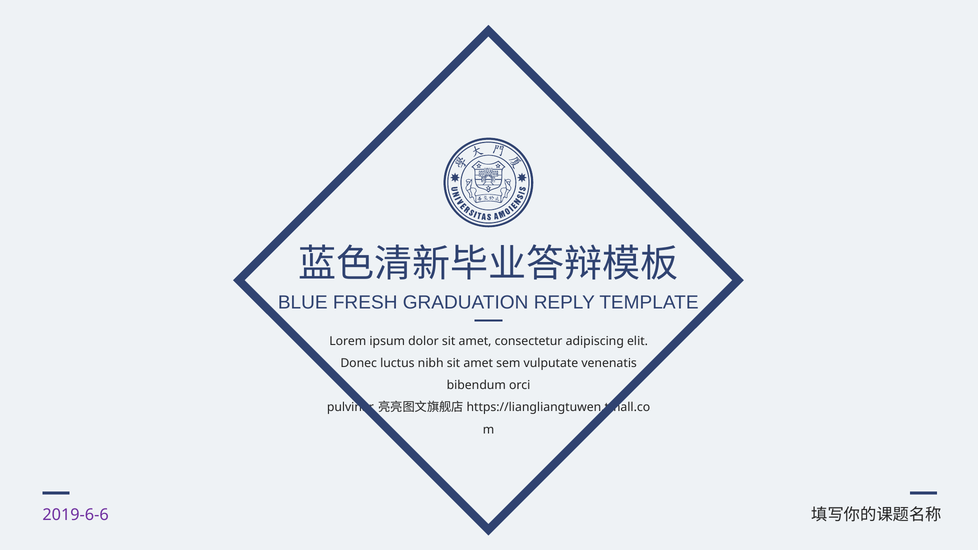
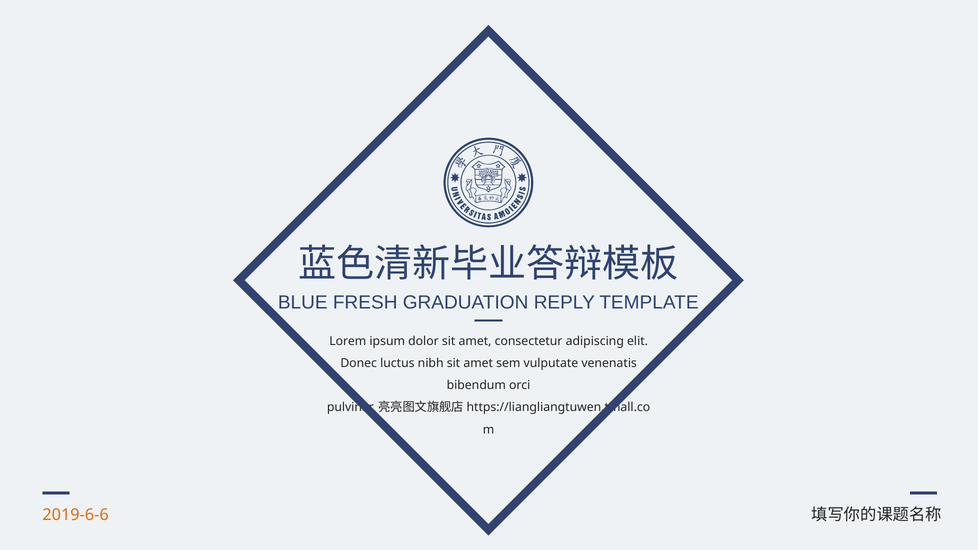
2019-6-6 colour: purple -> orange (76, 515)
